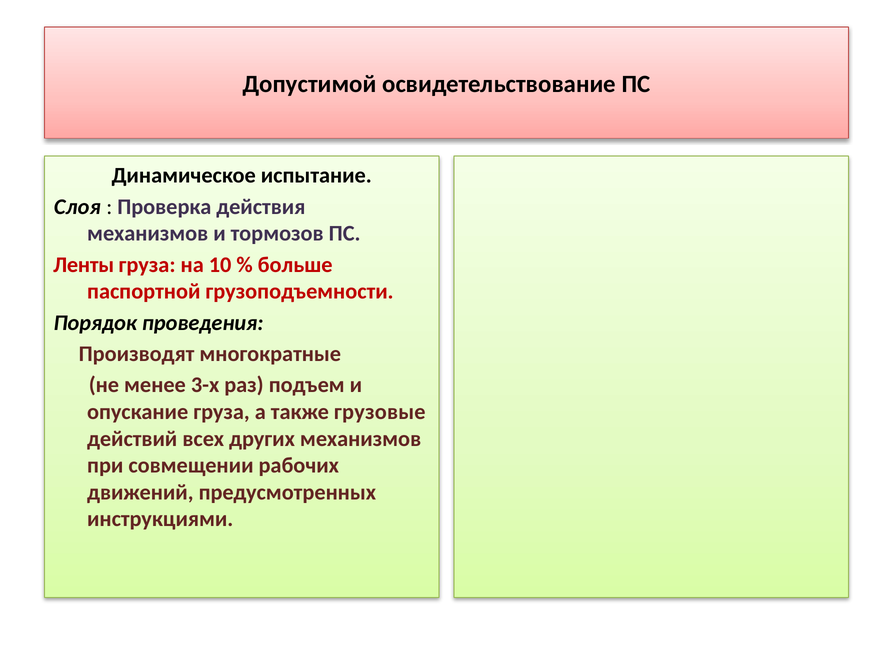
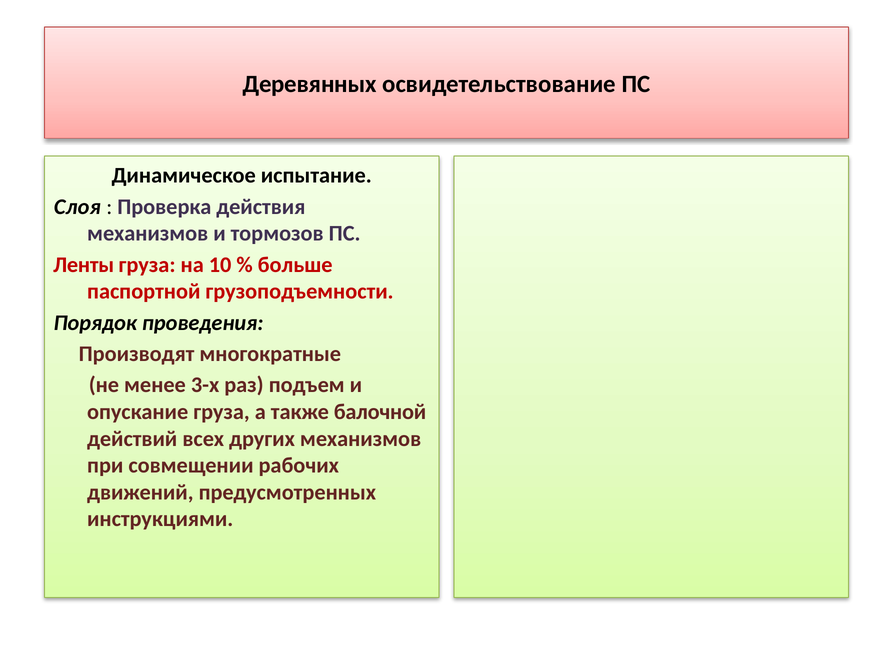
Допустимой: Допустимой -> Деревянных (310, 84)
грузовые: грузовые -> балочной (380, 412)
